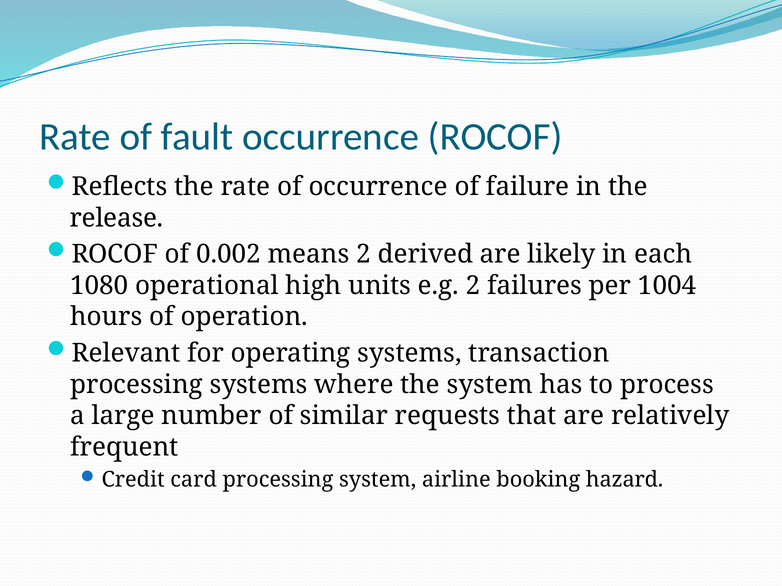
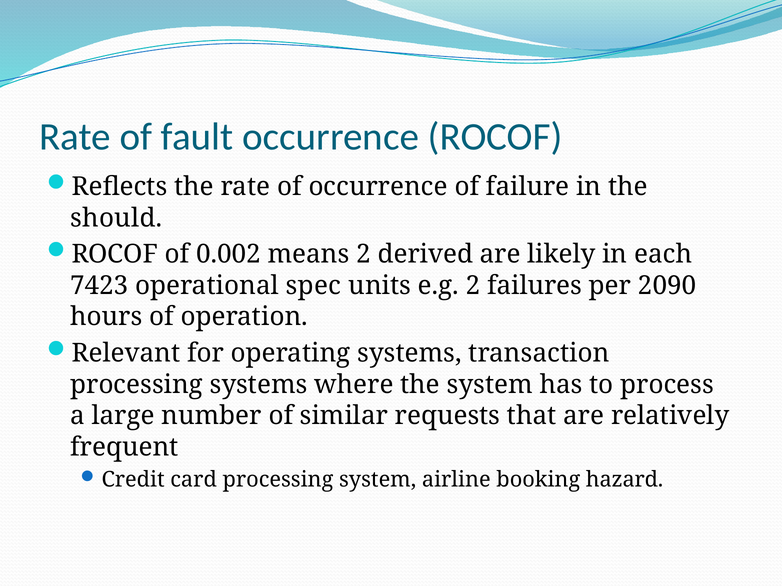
release: release -> should (116, 218)
1080: 1080 -> 7423 (99, 286)
high: high -> spec (313, 286)
1004: 1004 -> 2090 (667, 286)
